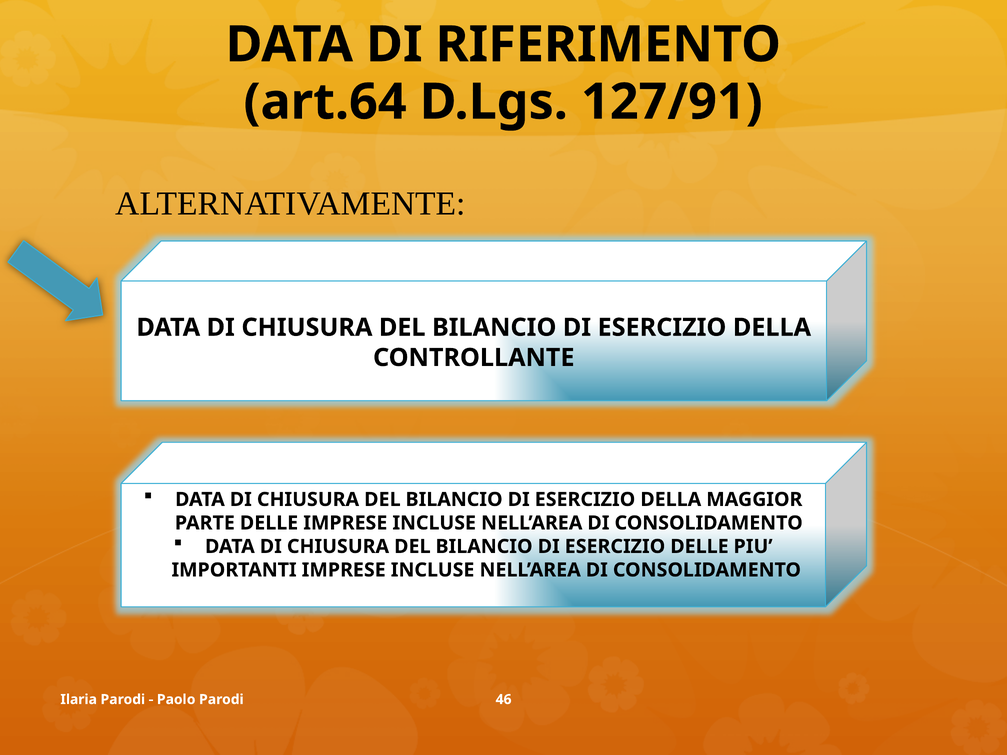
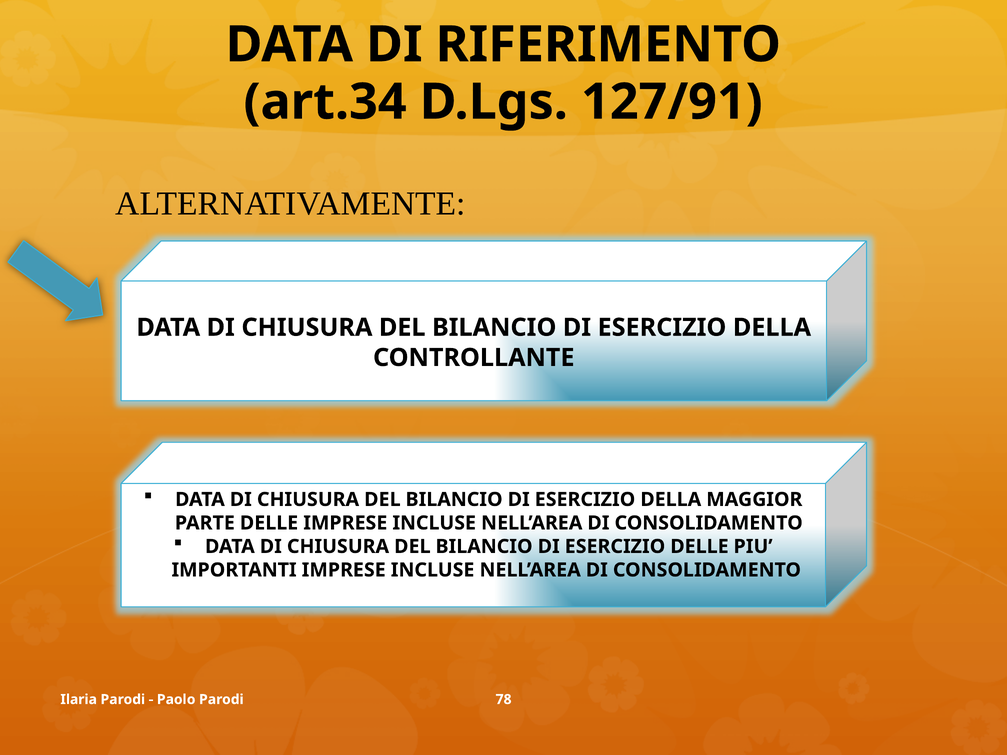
art.64: art.64 -> art.34 (325, 102)
46: 46 -> 78 (504, 700)
